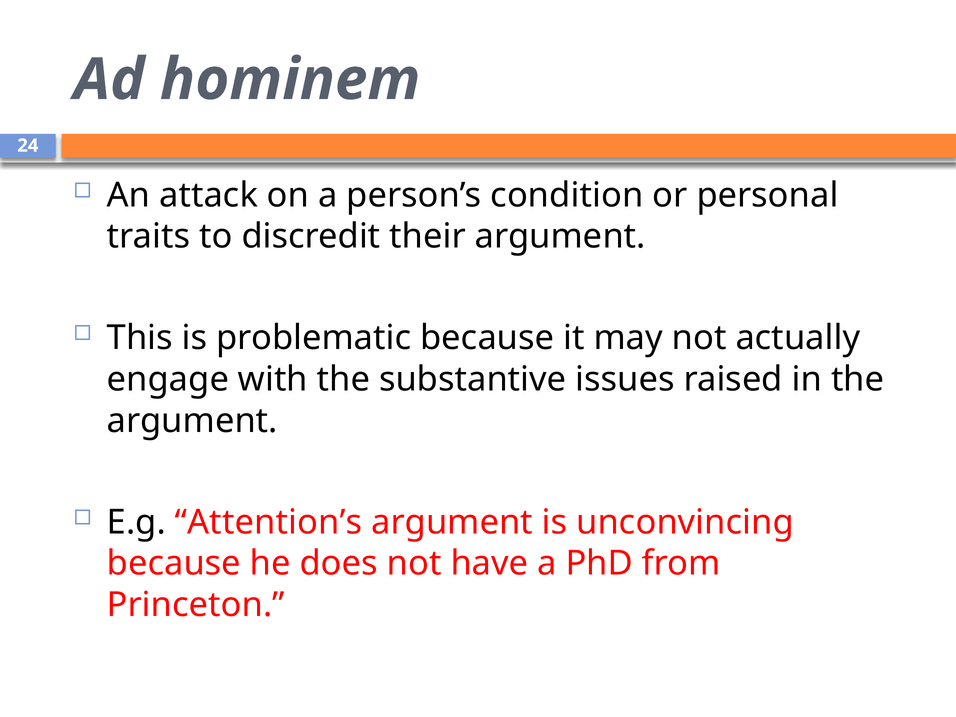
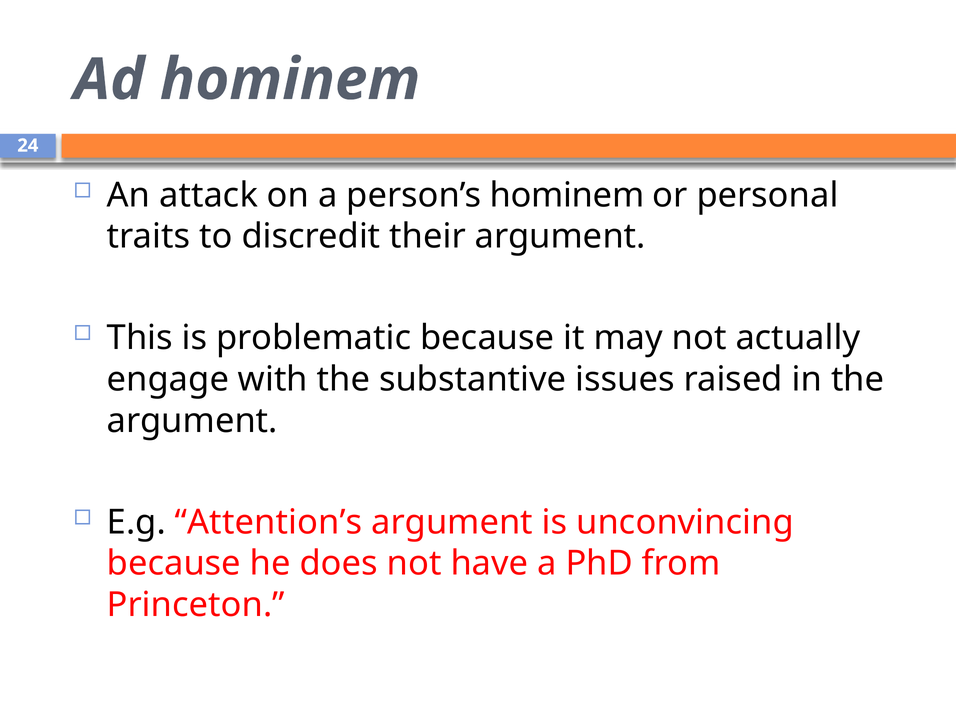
person’s condition: condition -> hominem (567, 195)
